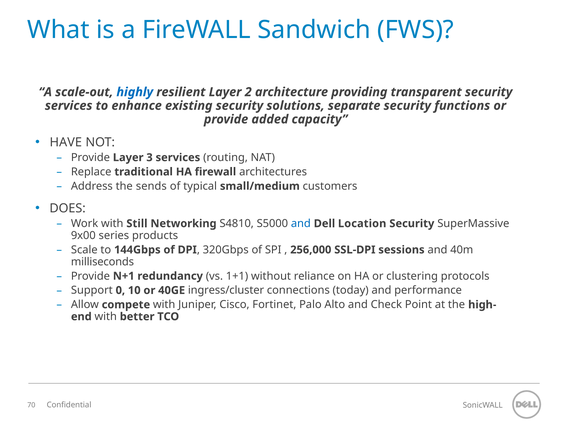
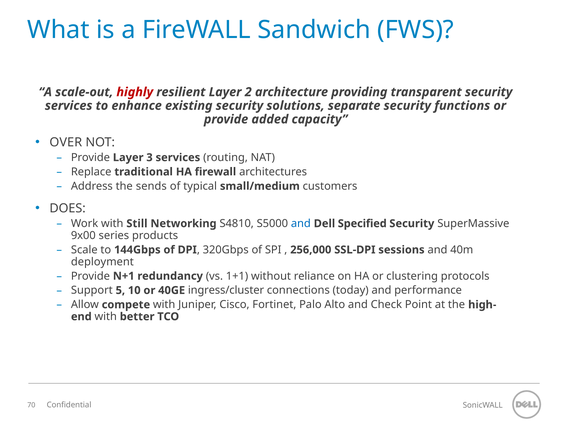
highly colour: blue -> red (135, 92)
HAVE: HAVE -> OVER (66, 142)
Location: Location -> Specified (362, 224)
milliseconds: milliseconds -> deployment (102, 262)
0: 0 -> 5 (120, 290)
